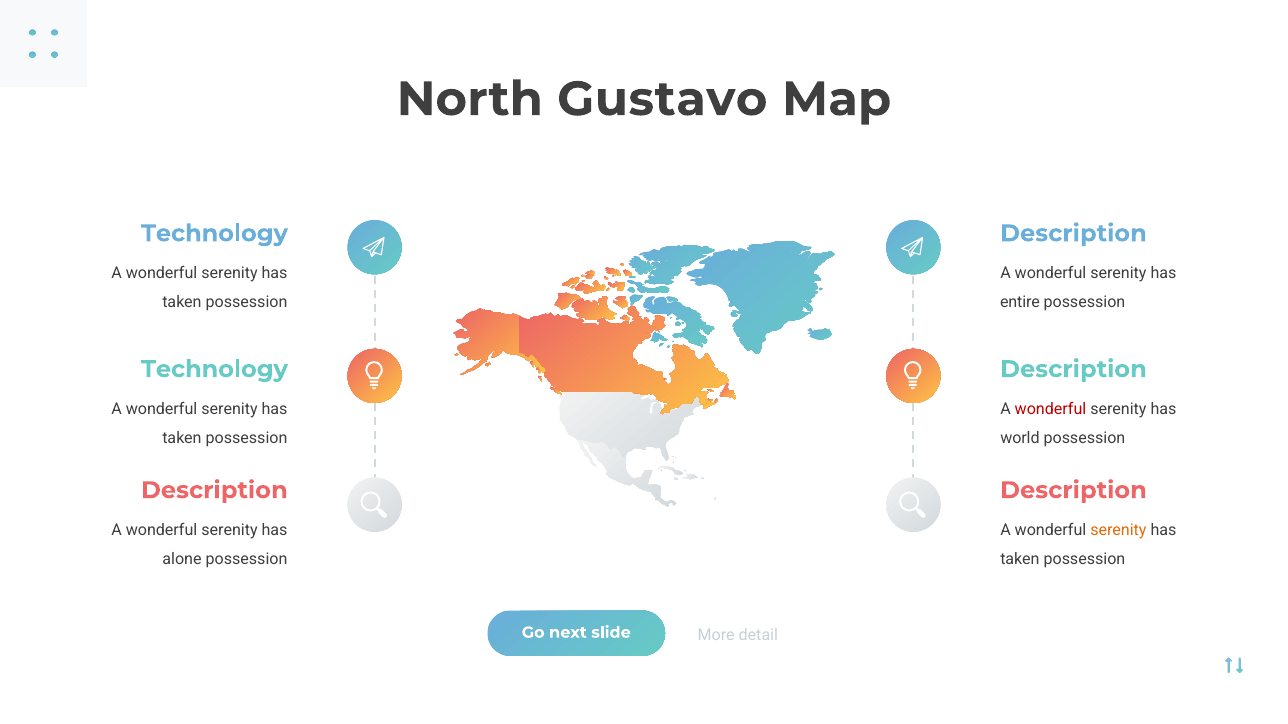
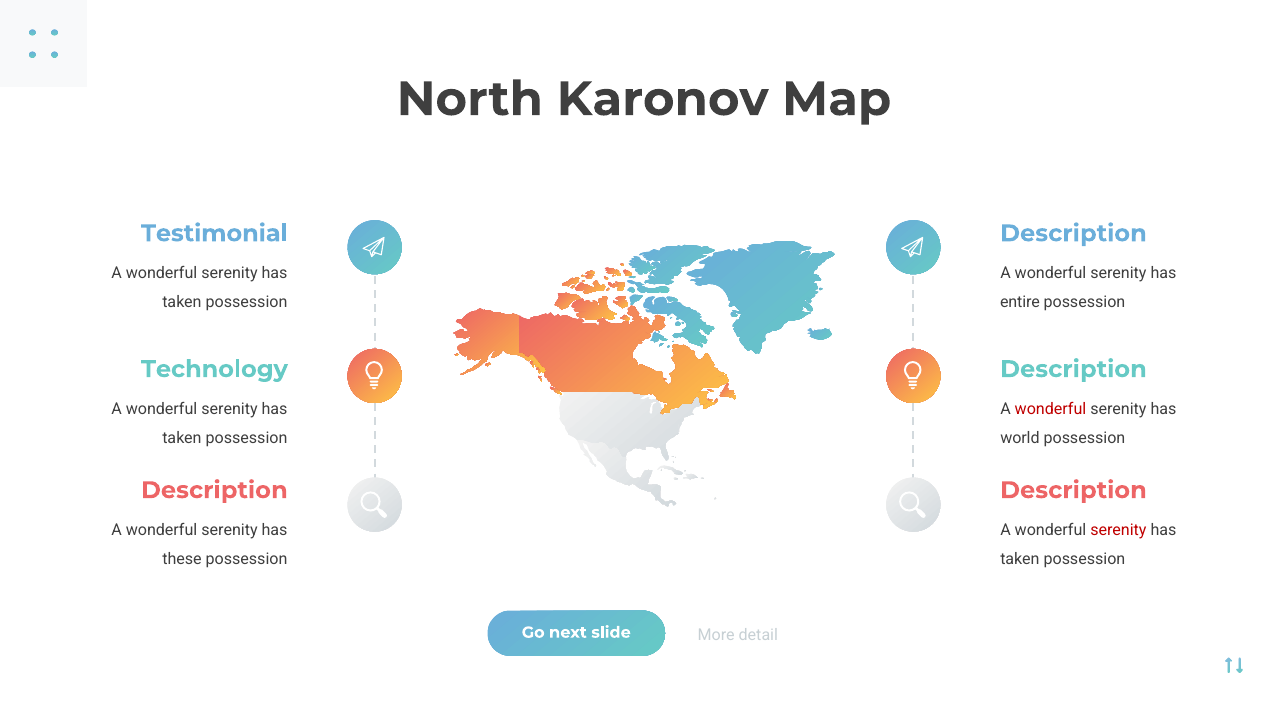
Gustavo: Gustavo -> Karonov (663, 99)
Technology: Technology -> Testimonial (214, 234)
serenity colour: orange -> red (1118, 531)
alone: alone -> these (182, 560)
